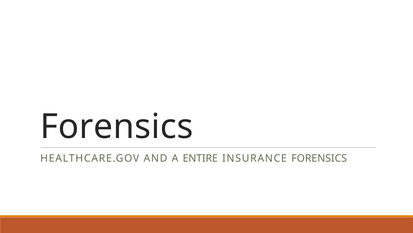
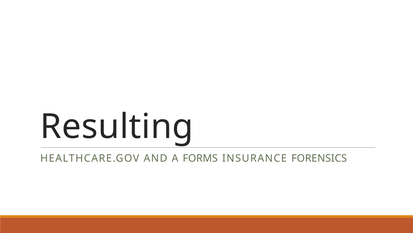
Forensics: Forensics -> Resulting (117, 127)
ENTIRE: ENTIRE -> FORMS (200, 158)
